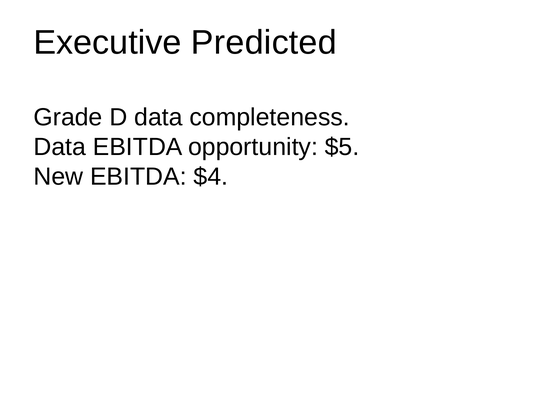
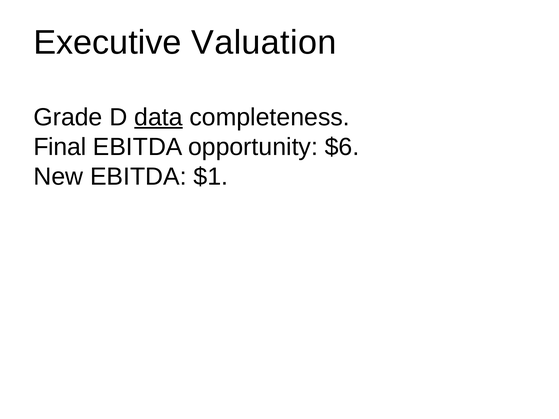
Predicted: Predicted -> Valuation (264, 42)
data underline: none -> present (158, 117)
Data: Data -> Final (60, 147)
$5: $5 -> $6 (342, 147)
$4: $4 -> $1 (211, 177)
